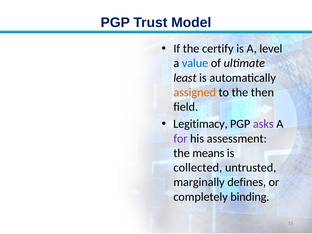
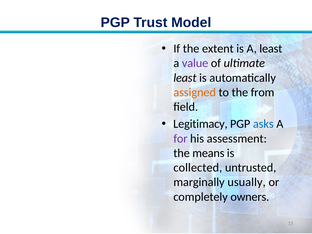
certify: certify -> extent (218, 49)
A level: level -> least (271, 49)
value colour: blue -> purple (195, 63)
then: then -> from (263, 92)
asks colour: purple -> blue (263, 124)
defines: defines -> usually (247, 182)
binding: binding -> owners (250, 197)
